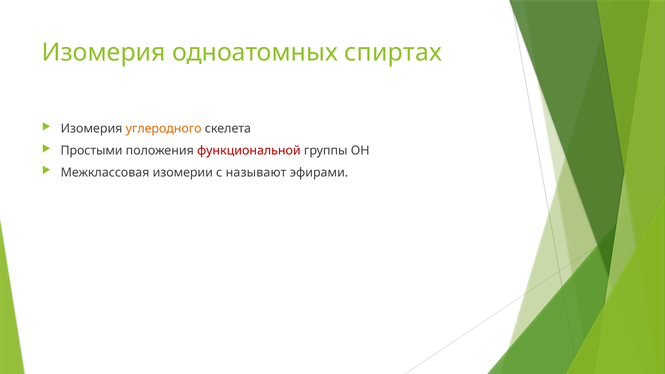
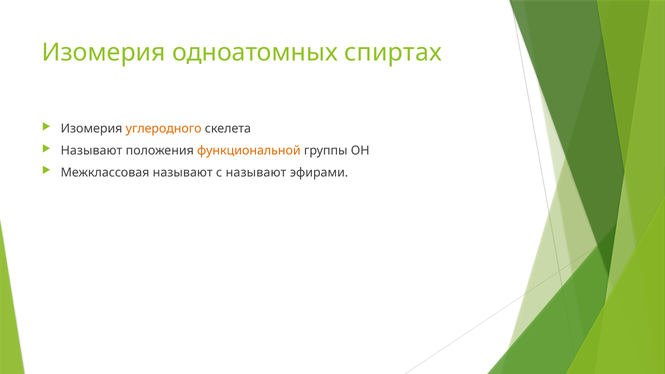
Простыми: Простыми -> Называют (92, 151)
функциональной colour: red -> orange (249, 151)
Межклассовая изомерии: изомерии -> называют (183, 172)
